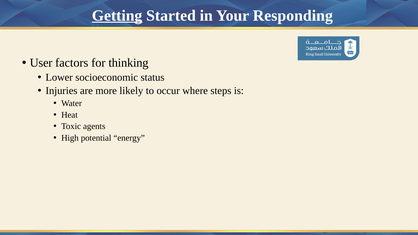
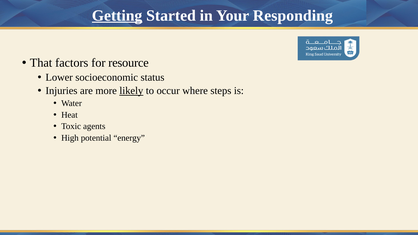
User: User -> That (41, 63)
thinking: thinking -> resource (129, 63)
likely underline: none -> present (131, 91)
